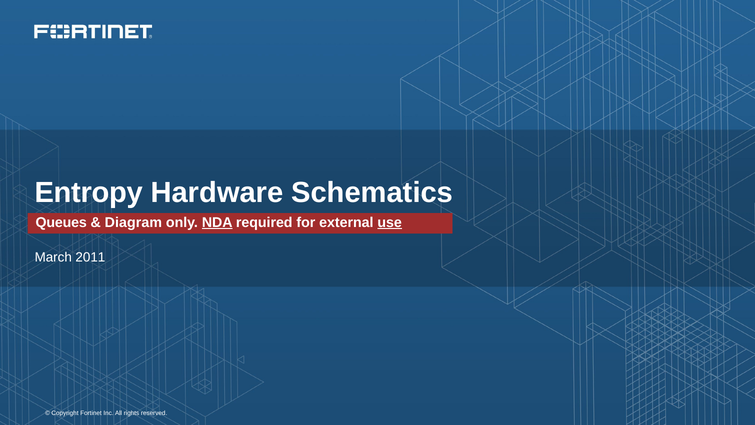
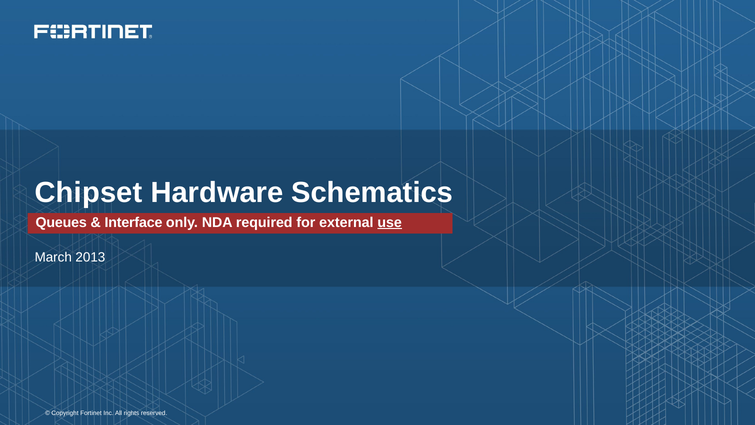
Entropy: Entropy -> Chipset (89, 193)
Diagram: Diagram -> Interface (133, 222)
NDA underline: present -> none (217, 222)
2011: 2011 -> 2013 (90, 257)
